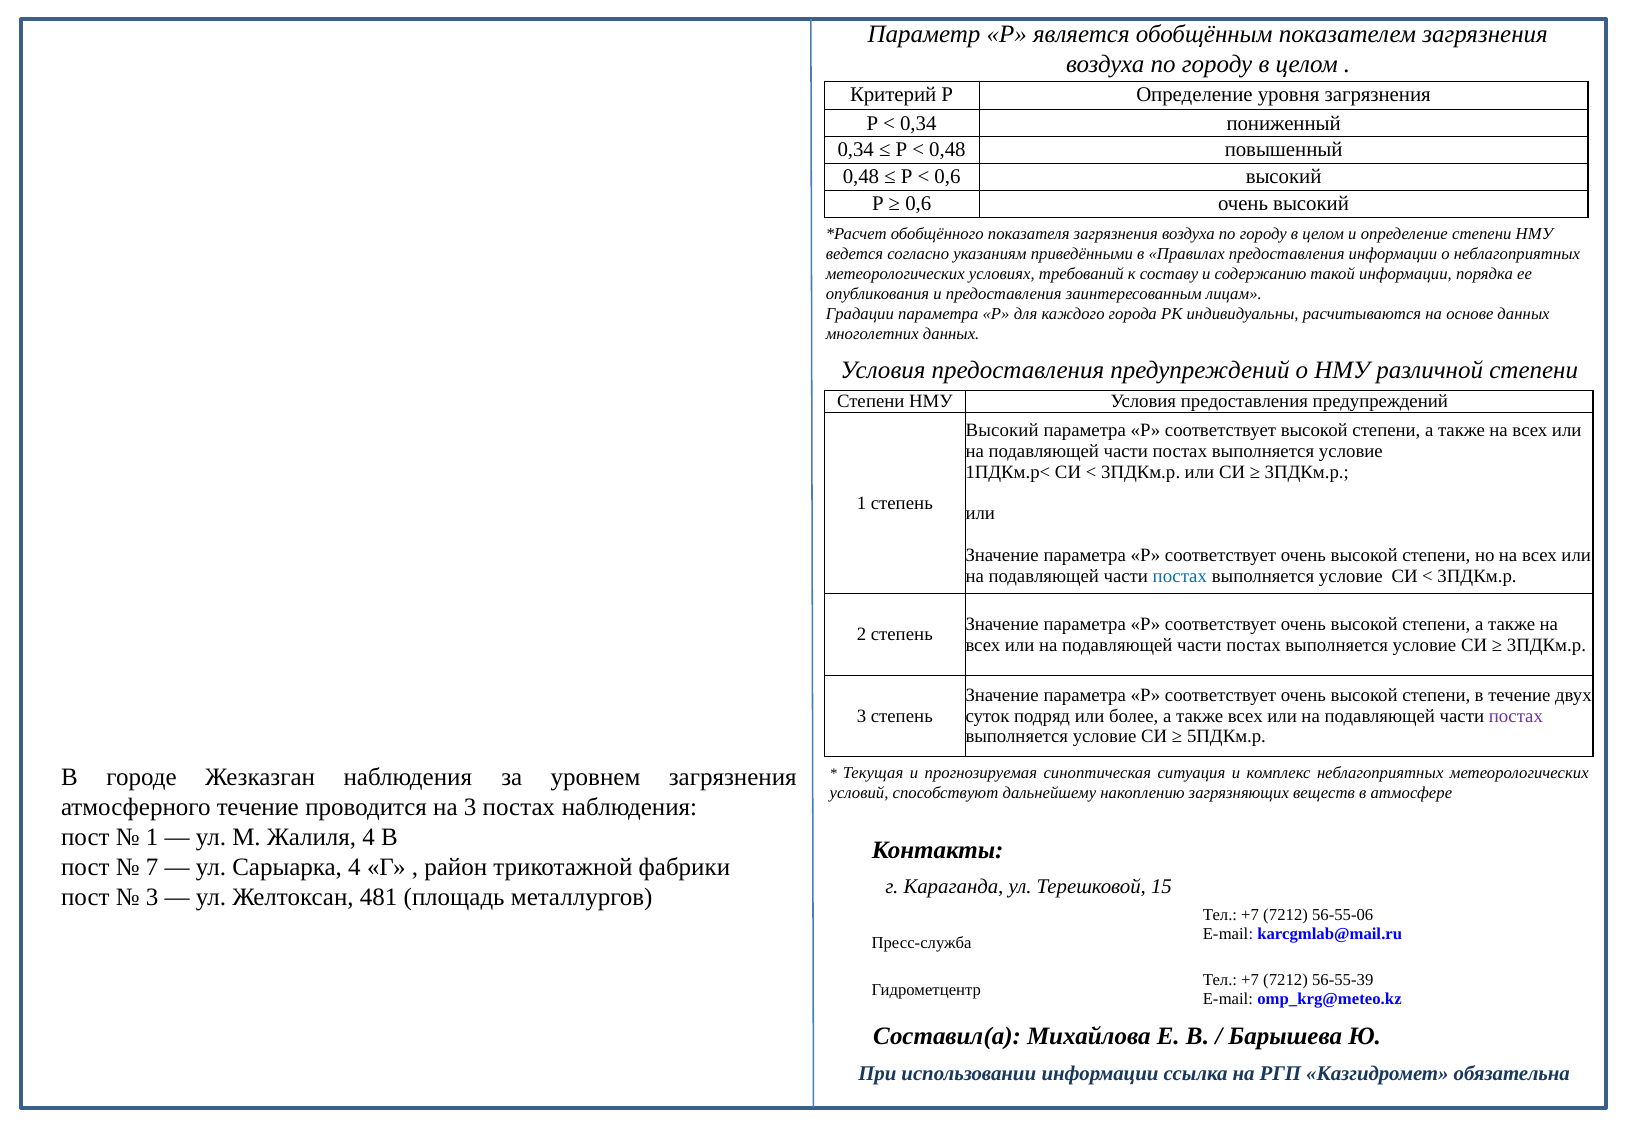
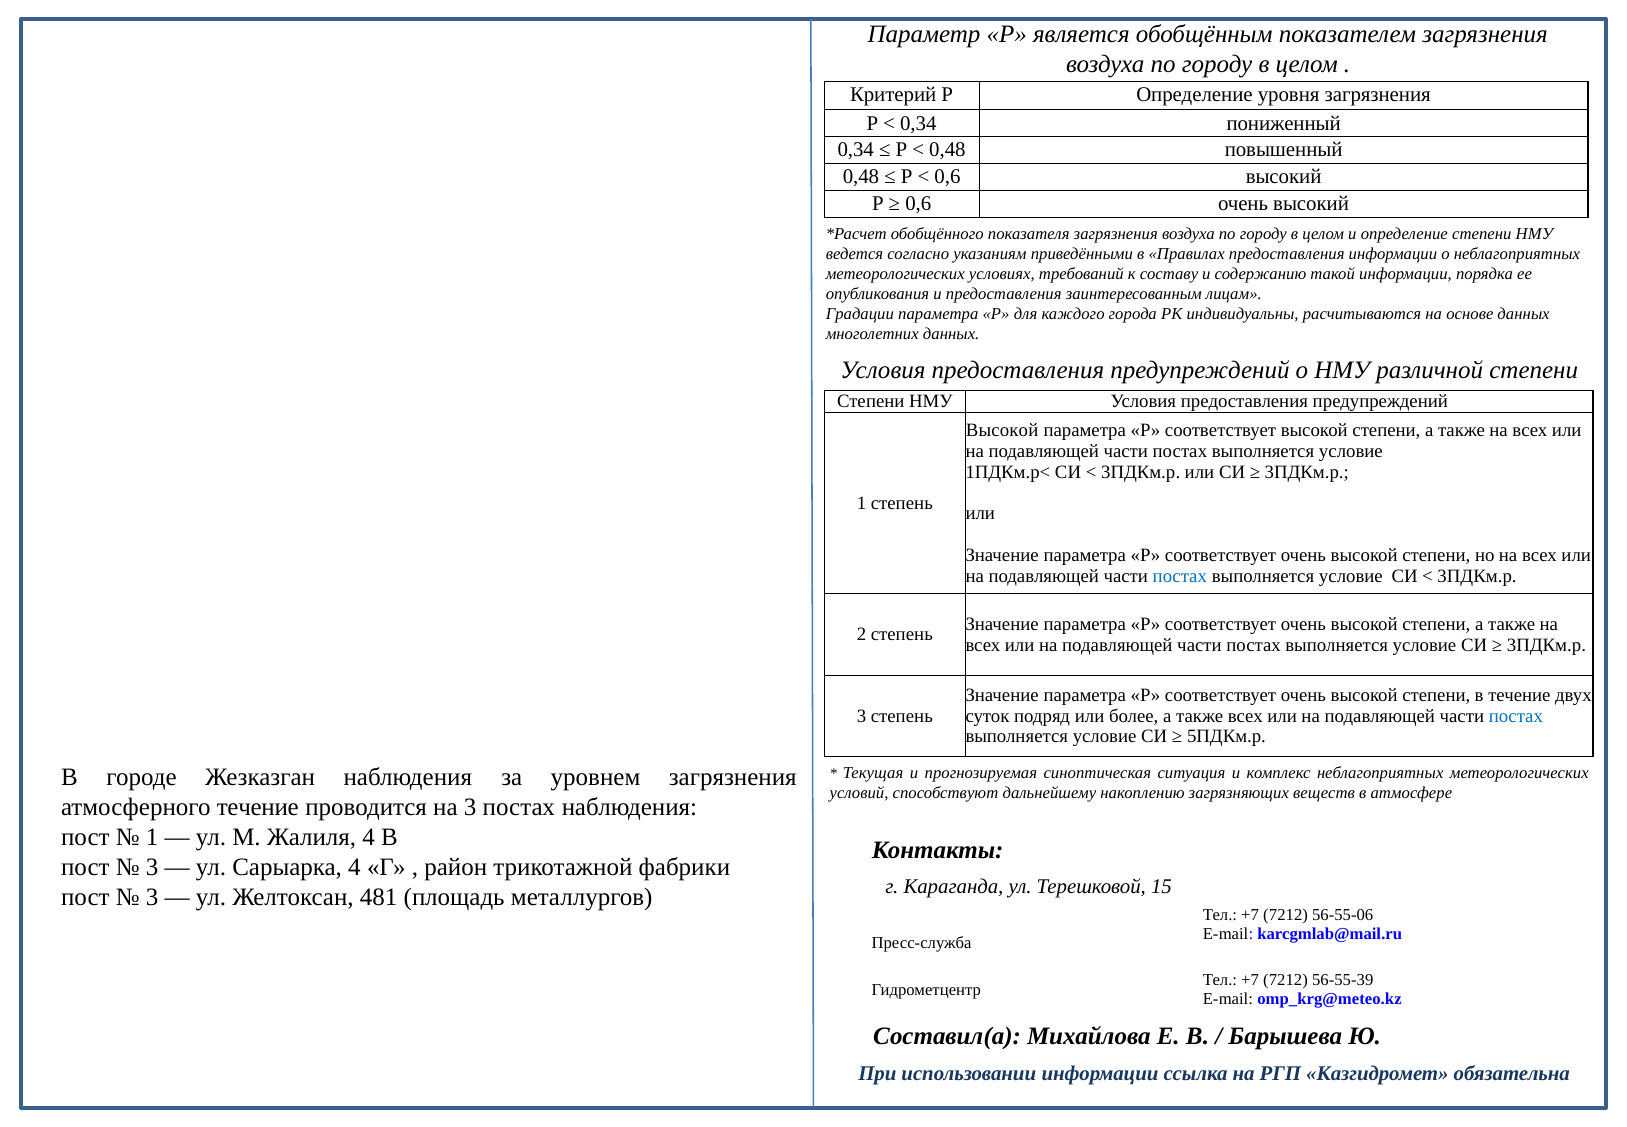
Высокий: Высокий -> Высокой (1002, 430)
постах colour: purple -> blue (1516, 716)
7: 7 -> 3 (152, 867)
